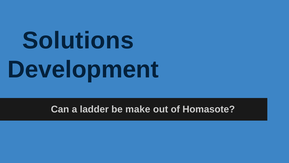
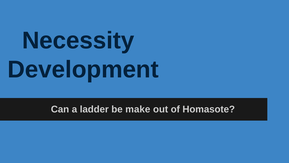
Solutions: Solutions -> Necessity (78, 40)
